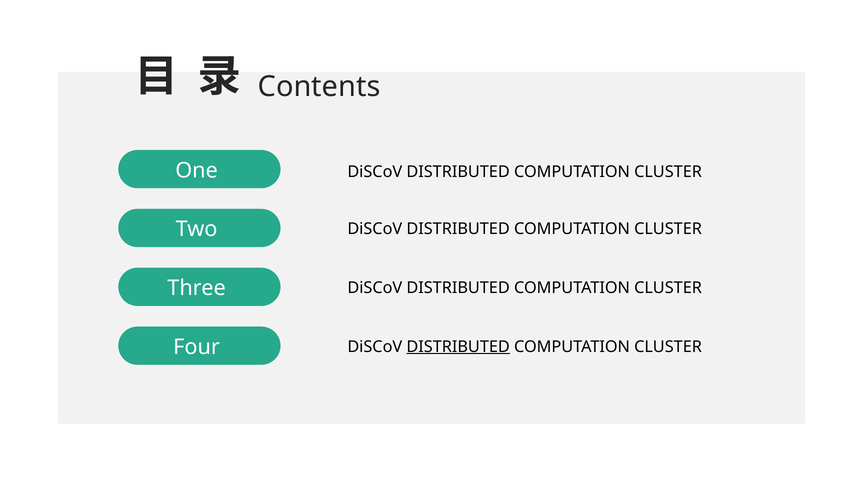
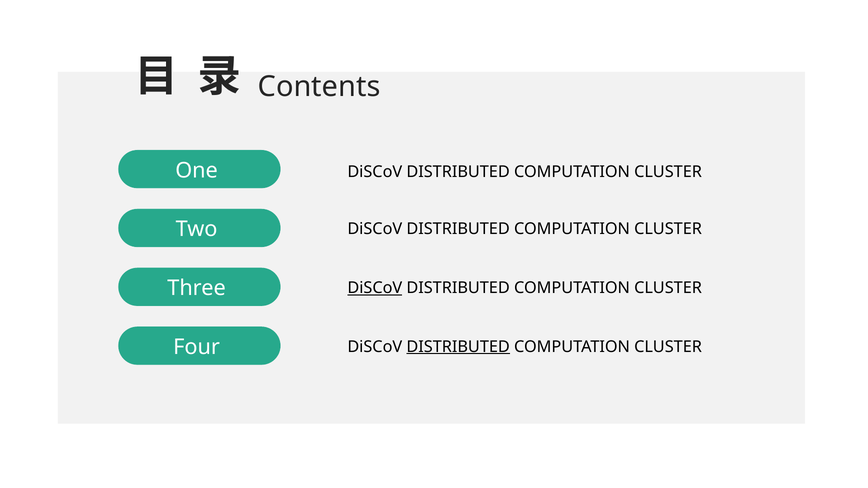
DiSCoV underline: none -> present (375, 288)
